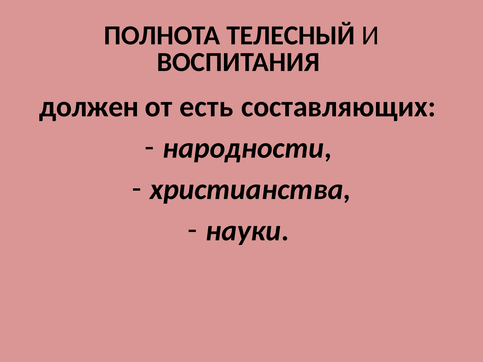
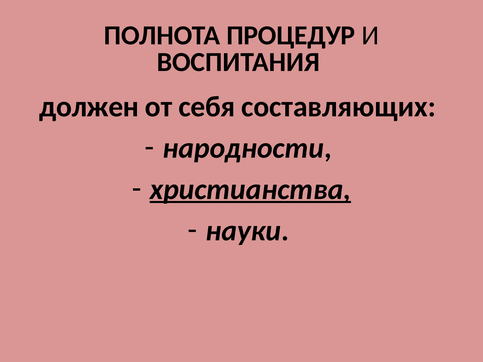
ТЕЛЕСНЫЙ: ТЕЛЕСНЫЙ -> ПРОЦЕДУР (291, 36)
есть: есть -> себя (207, 107)
христианства underline: none -> present (250, 189)
